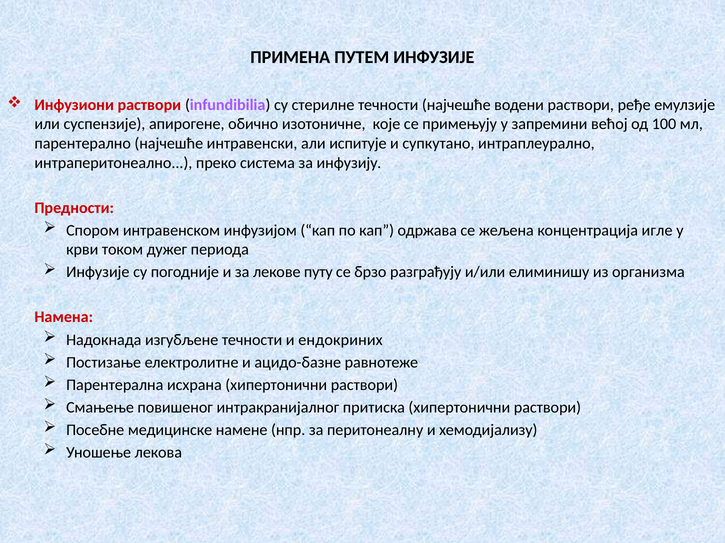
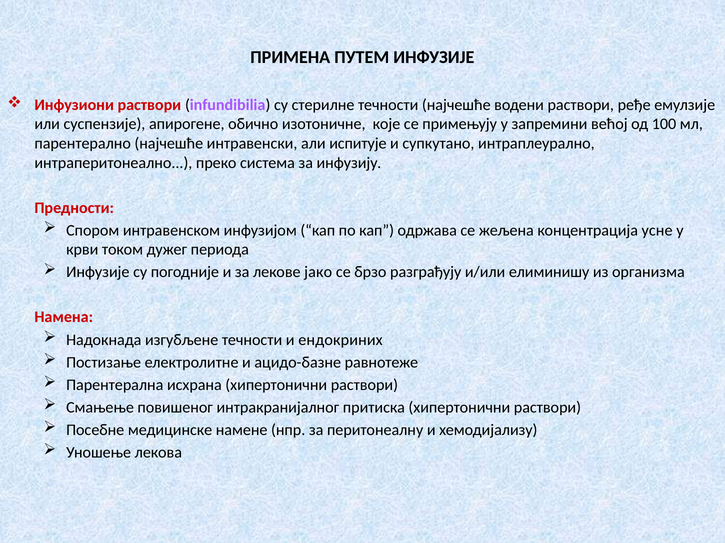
игле: игле -> усне (657, 231)
путу: путу -> јако (318, 273)
